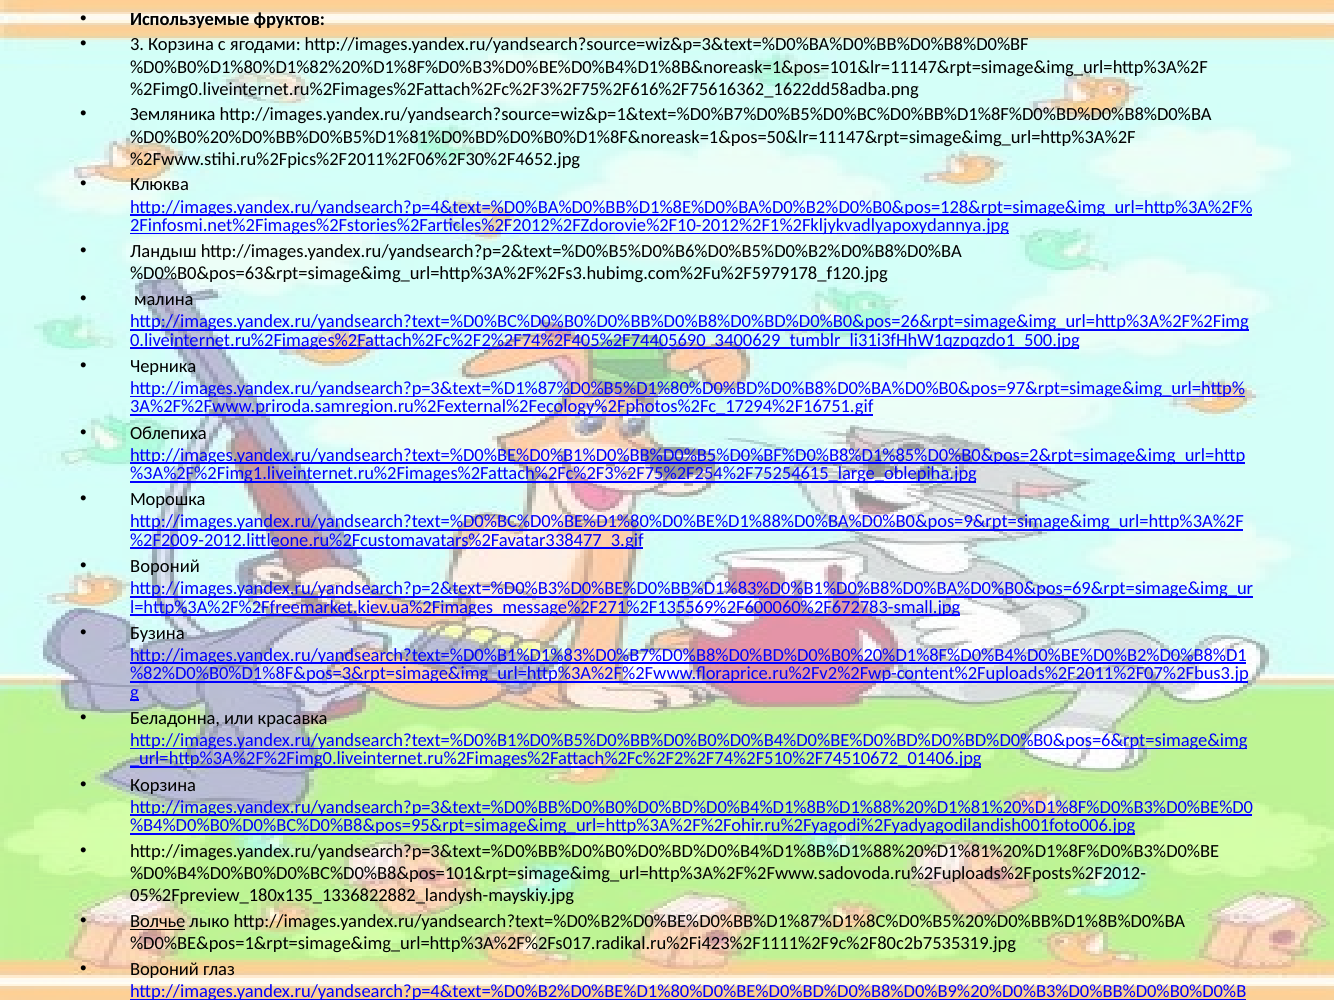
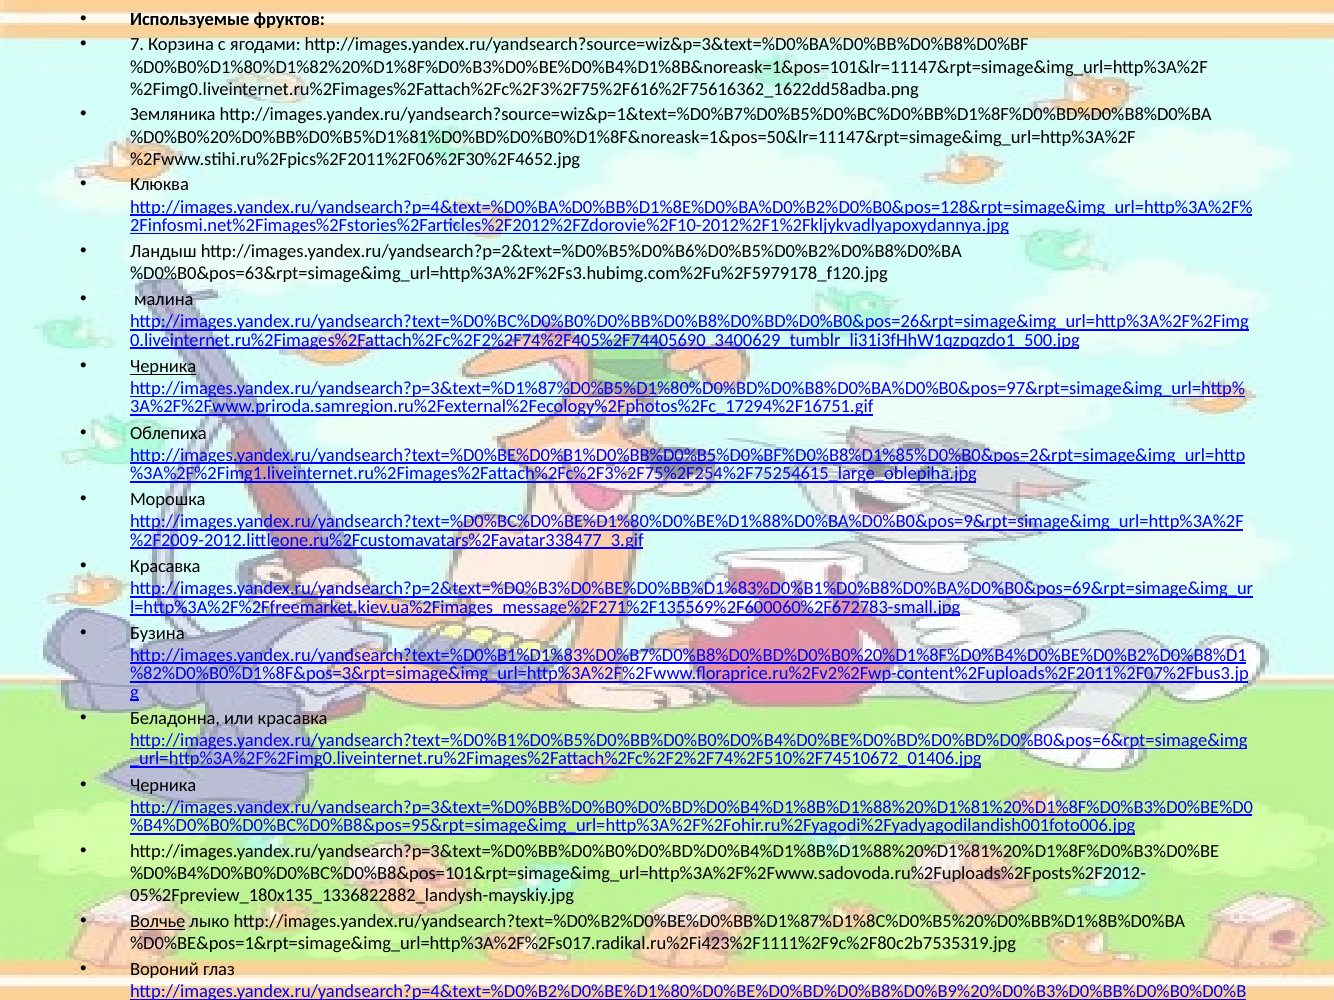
3: 3 -> 7 (137, 45)
Черника underline: none -> present (163, 366)
Вороний: Вороний -> Красавка (165, 567)
Корзина: Корзина -> Черника (163, 785)
